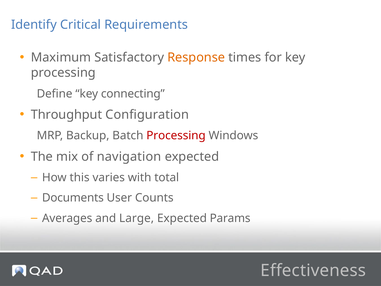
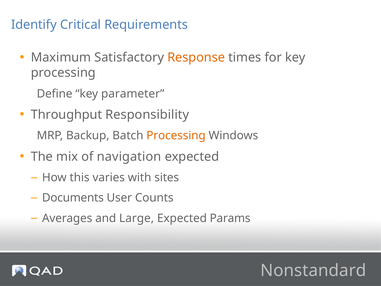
connecting: connecting -> parameter (133, 94)
Configuration: Configuration -> Responsibility (147, 115)
Processing colour: red -> orange (176, 135)
total: total -> sites (167, 177)
Effectiveness: Effectiveness -> Nonstandard (313, 270)
